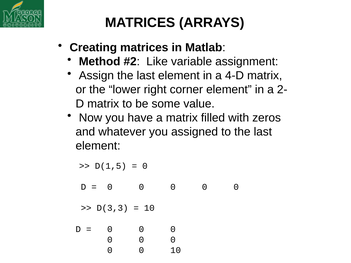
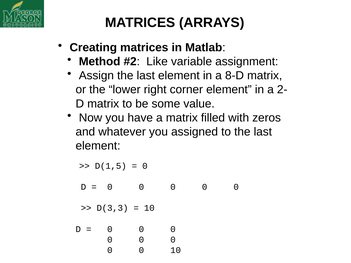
4-D: 4-D -> 8-D (234, 76)
